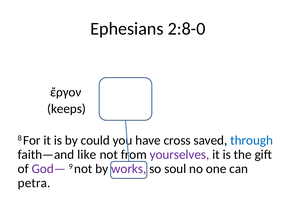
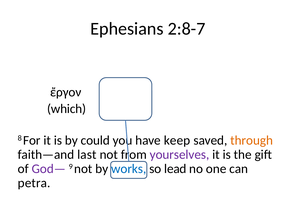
2:8-0: 2:8-0 -> 2:8-7 (187, 29)
keeps: keeps -> which (67, 109)
cross: cross -> keep (177, 140)
through colour: blue -> orange (252, 140)
like: like -> last (87, 155)
works colour: purple -> blue (129, 169)
soul: soul -> lead (175, 169)
